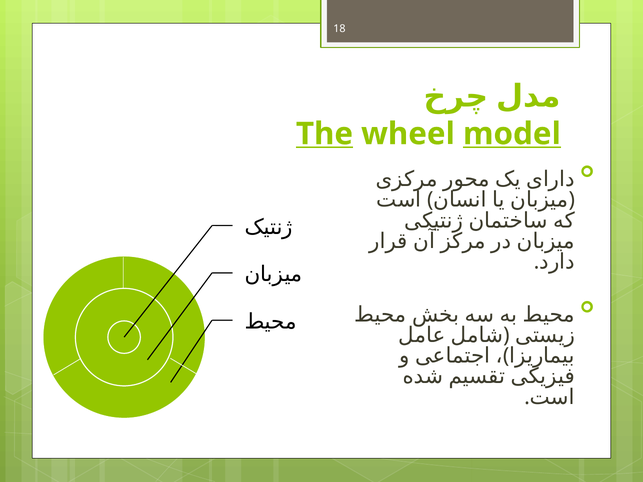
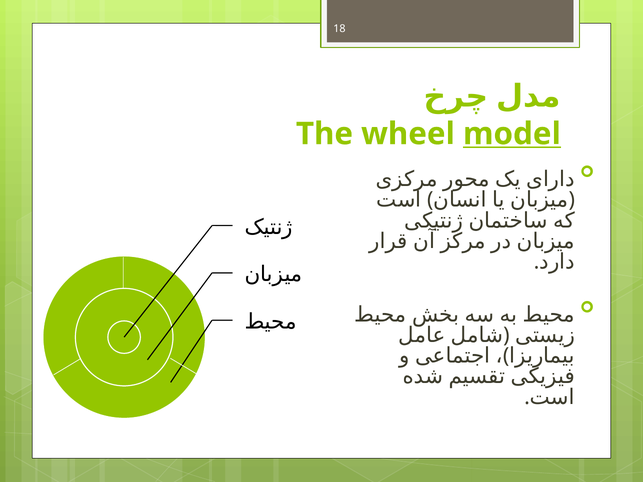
The underline: present -> none (325, 134)
